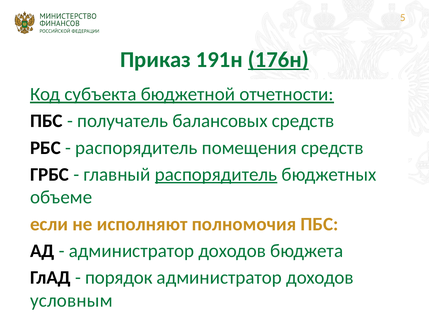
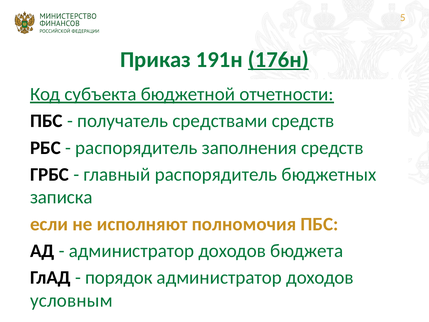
балансовых: балансовых -> средствами (220, 121)
помещения: помещения -> заполнения (249, 148)
распорядитель underline: present -> none (216, 174)
объеме: объеме -> записка (61, 197)
